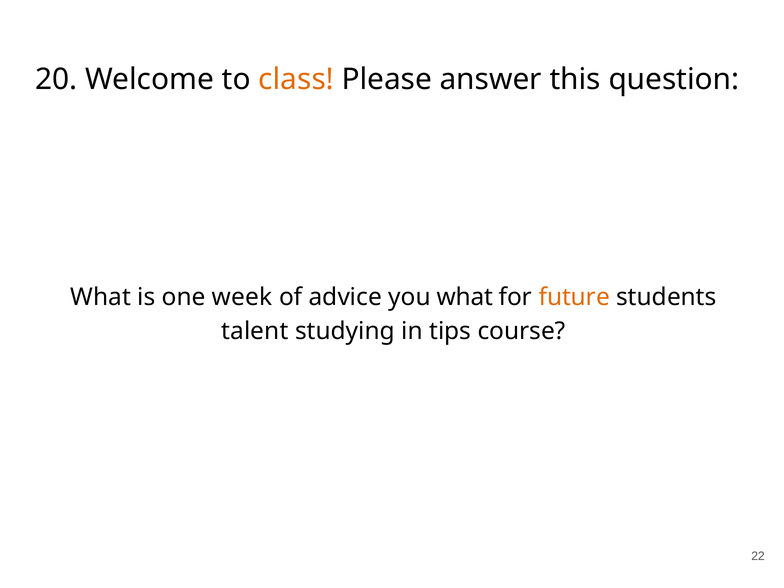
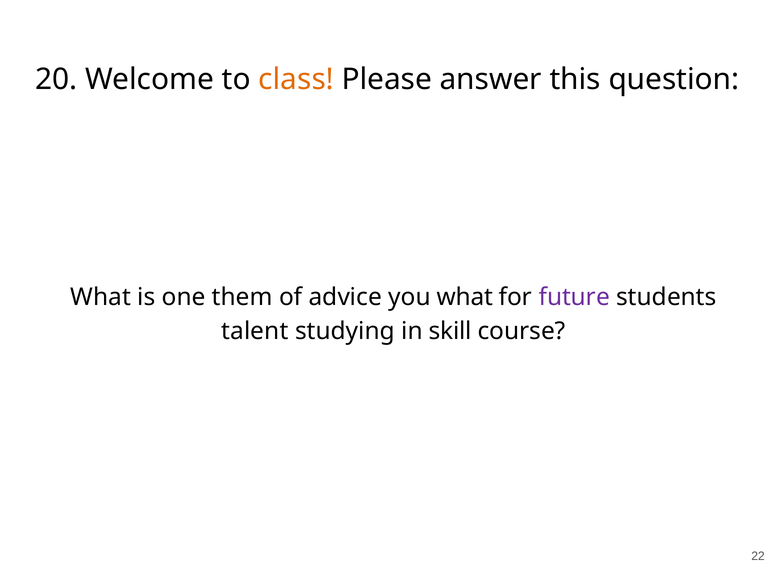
week: week -> them (242, 297)
future colour: orange -> purple (574, 297)
tips: tips -> skill (450, 331)
